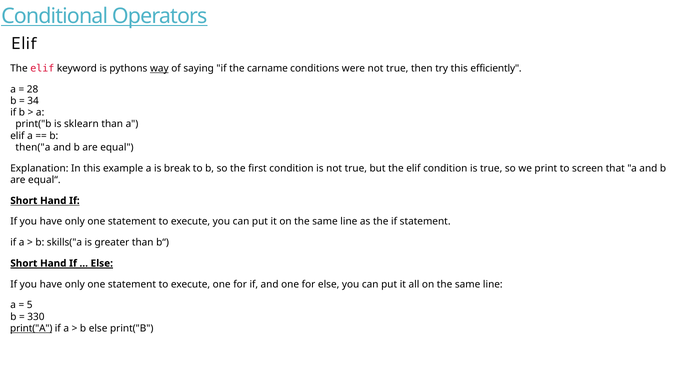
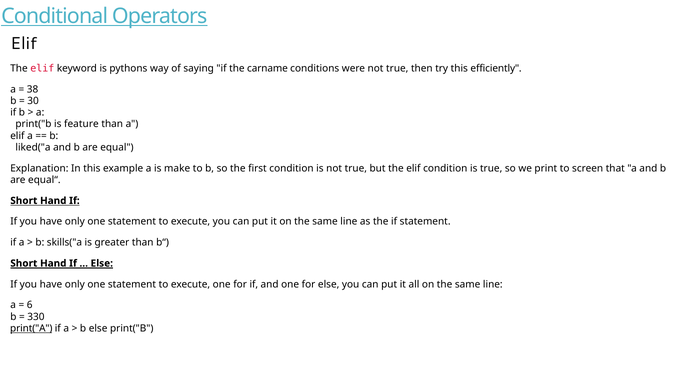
way underline: present -> none (159, 68)
28: 28 -> 38 (33, 89)
34: 34 -> 30 (33, 101)
sklearn: sklearn -> feature (81, 124)
then("a: then("a -> liked("a (33, 147)
break: break -> make (177, 168)
5: 5 -> 6 (30, 305)
